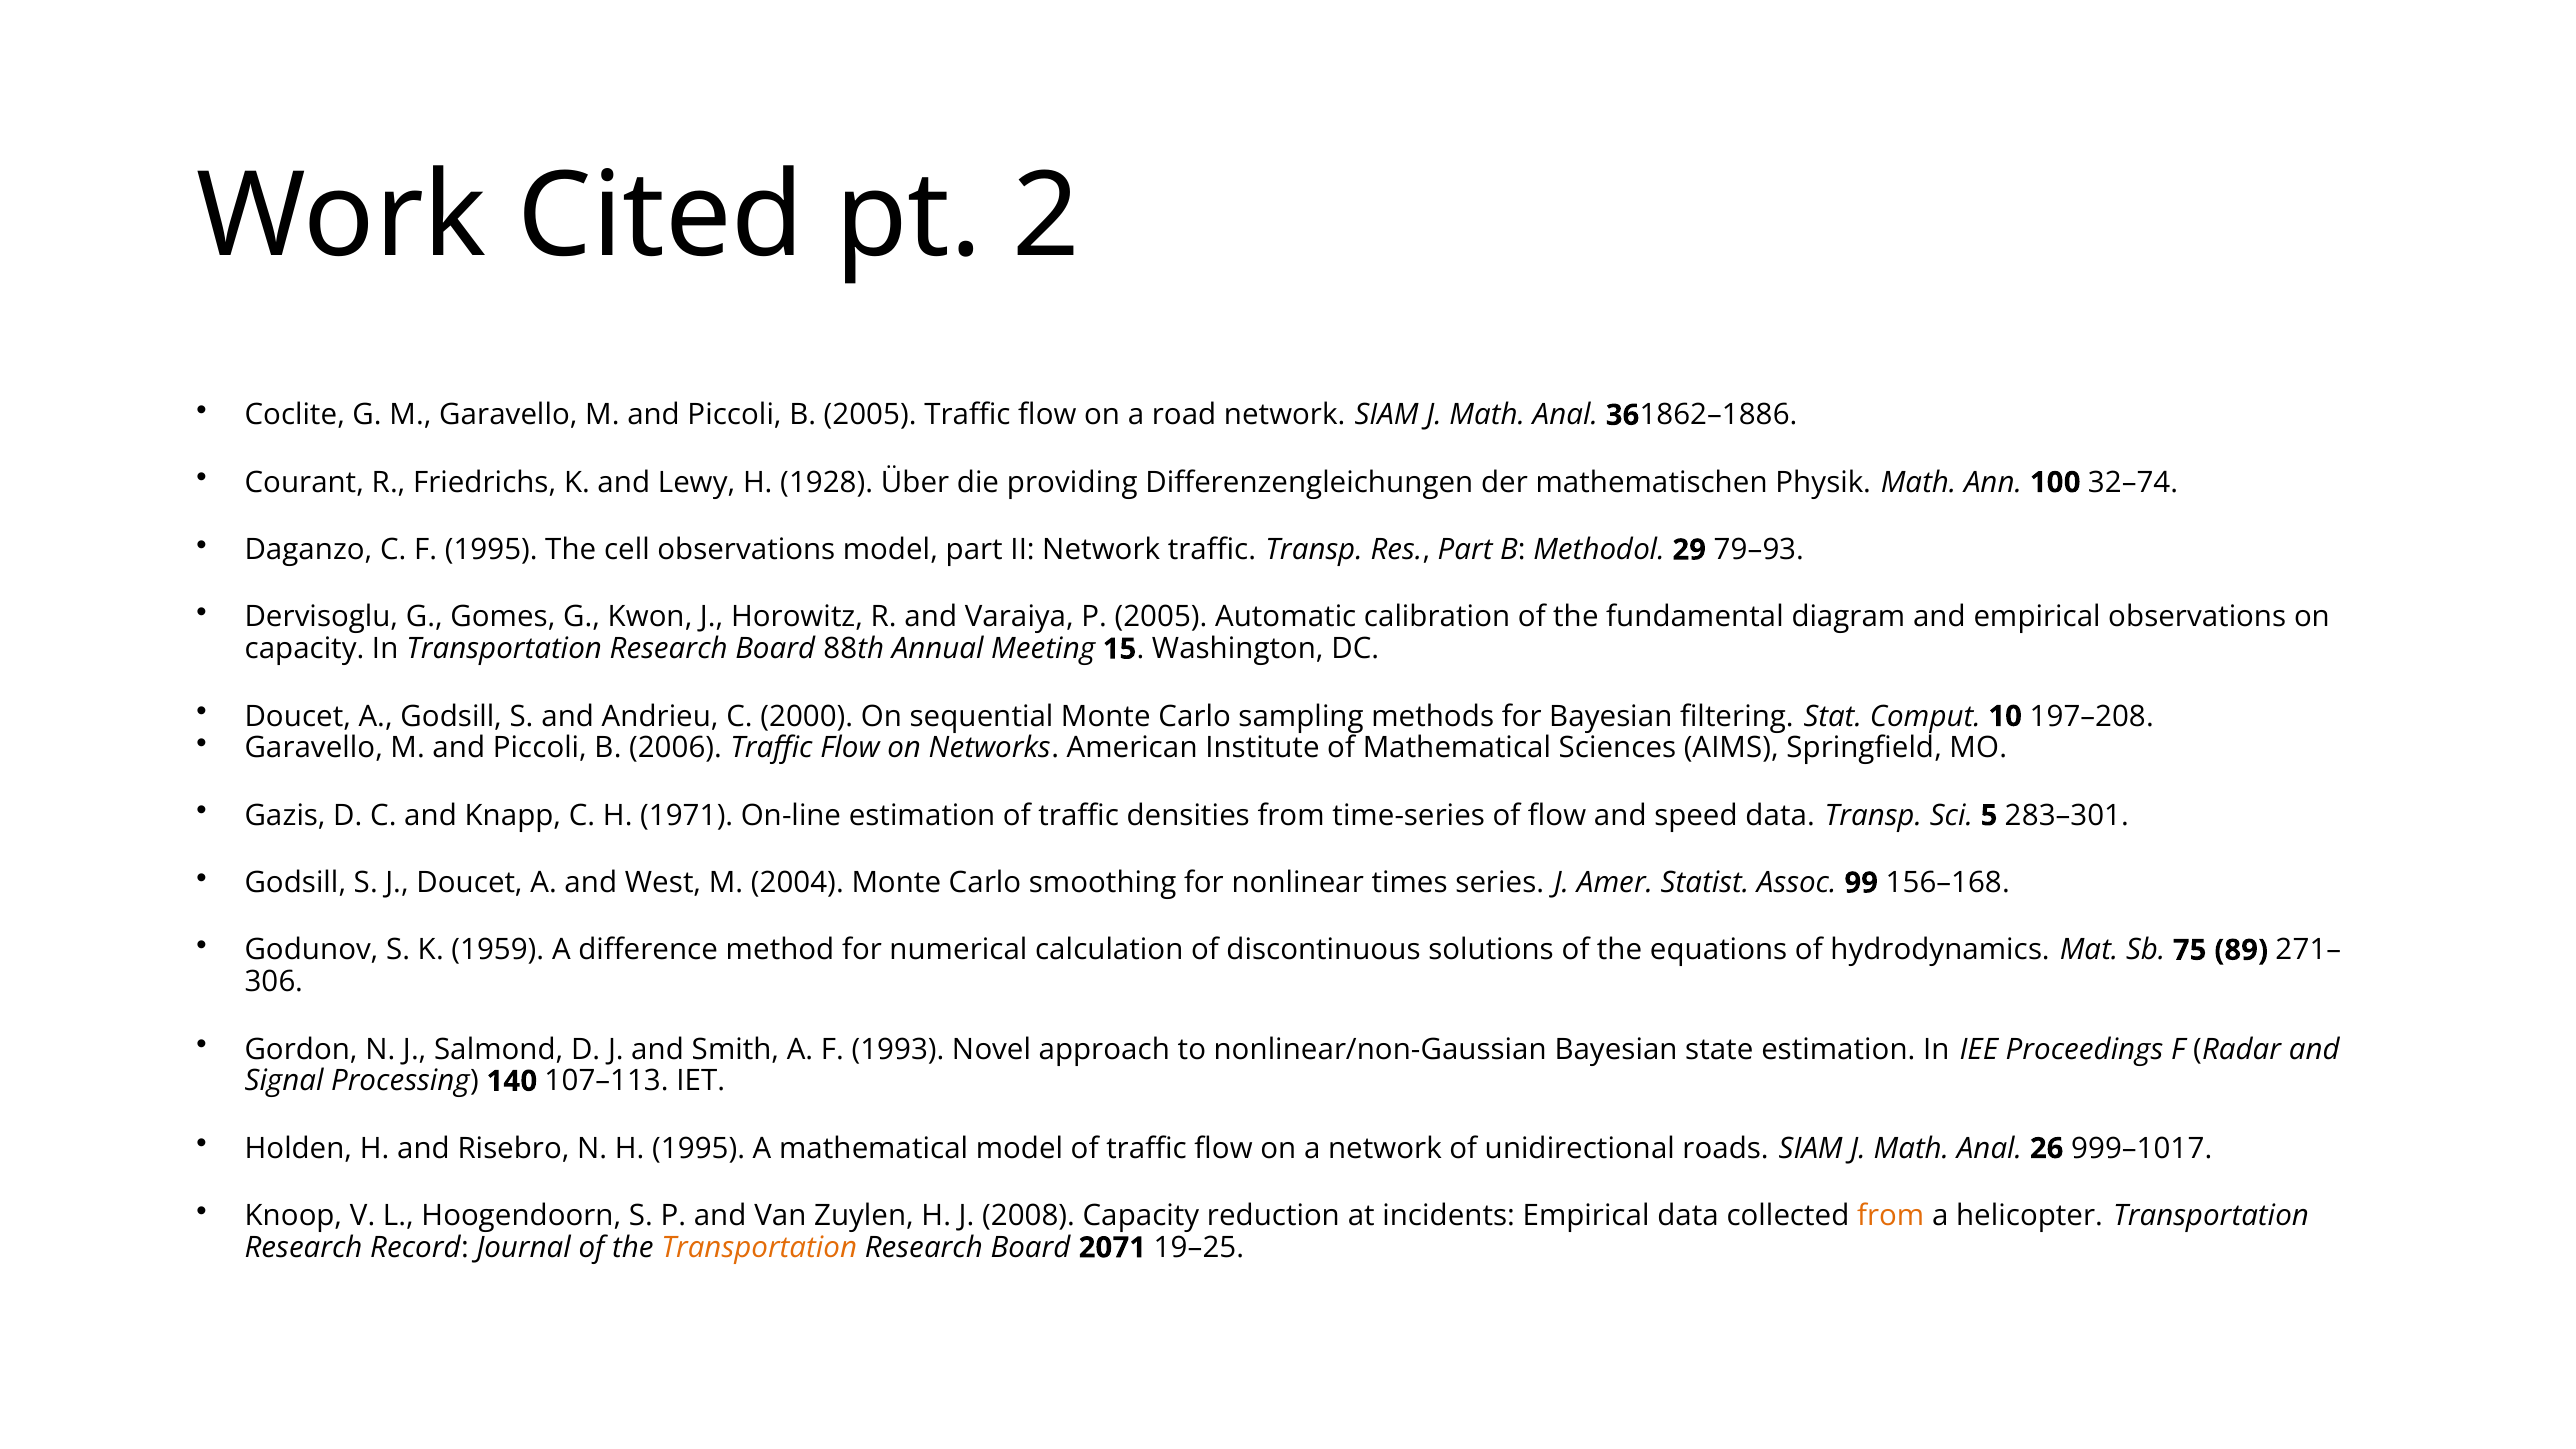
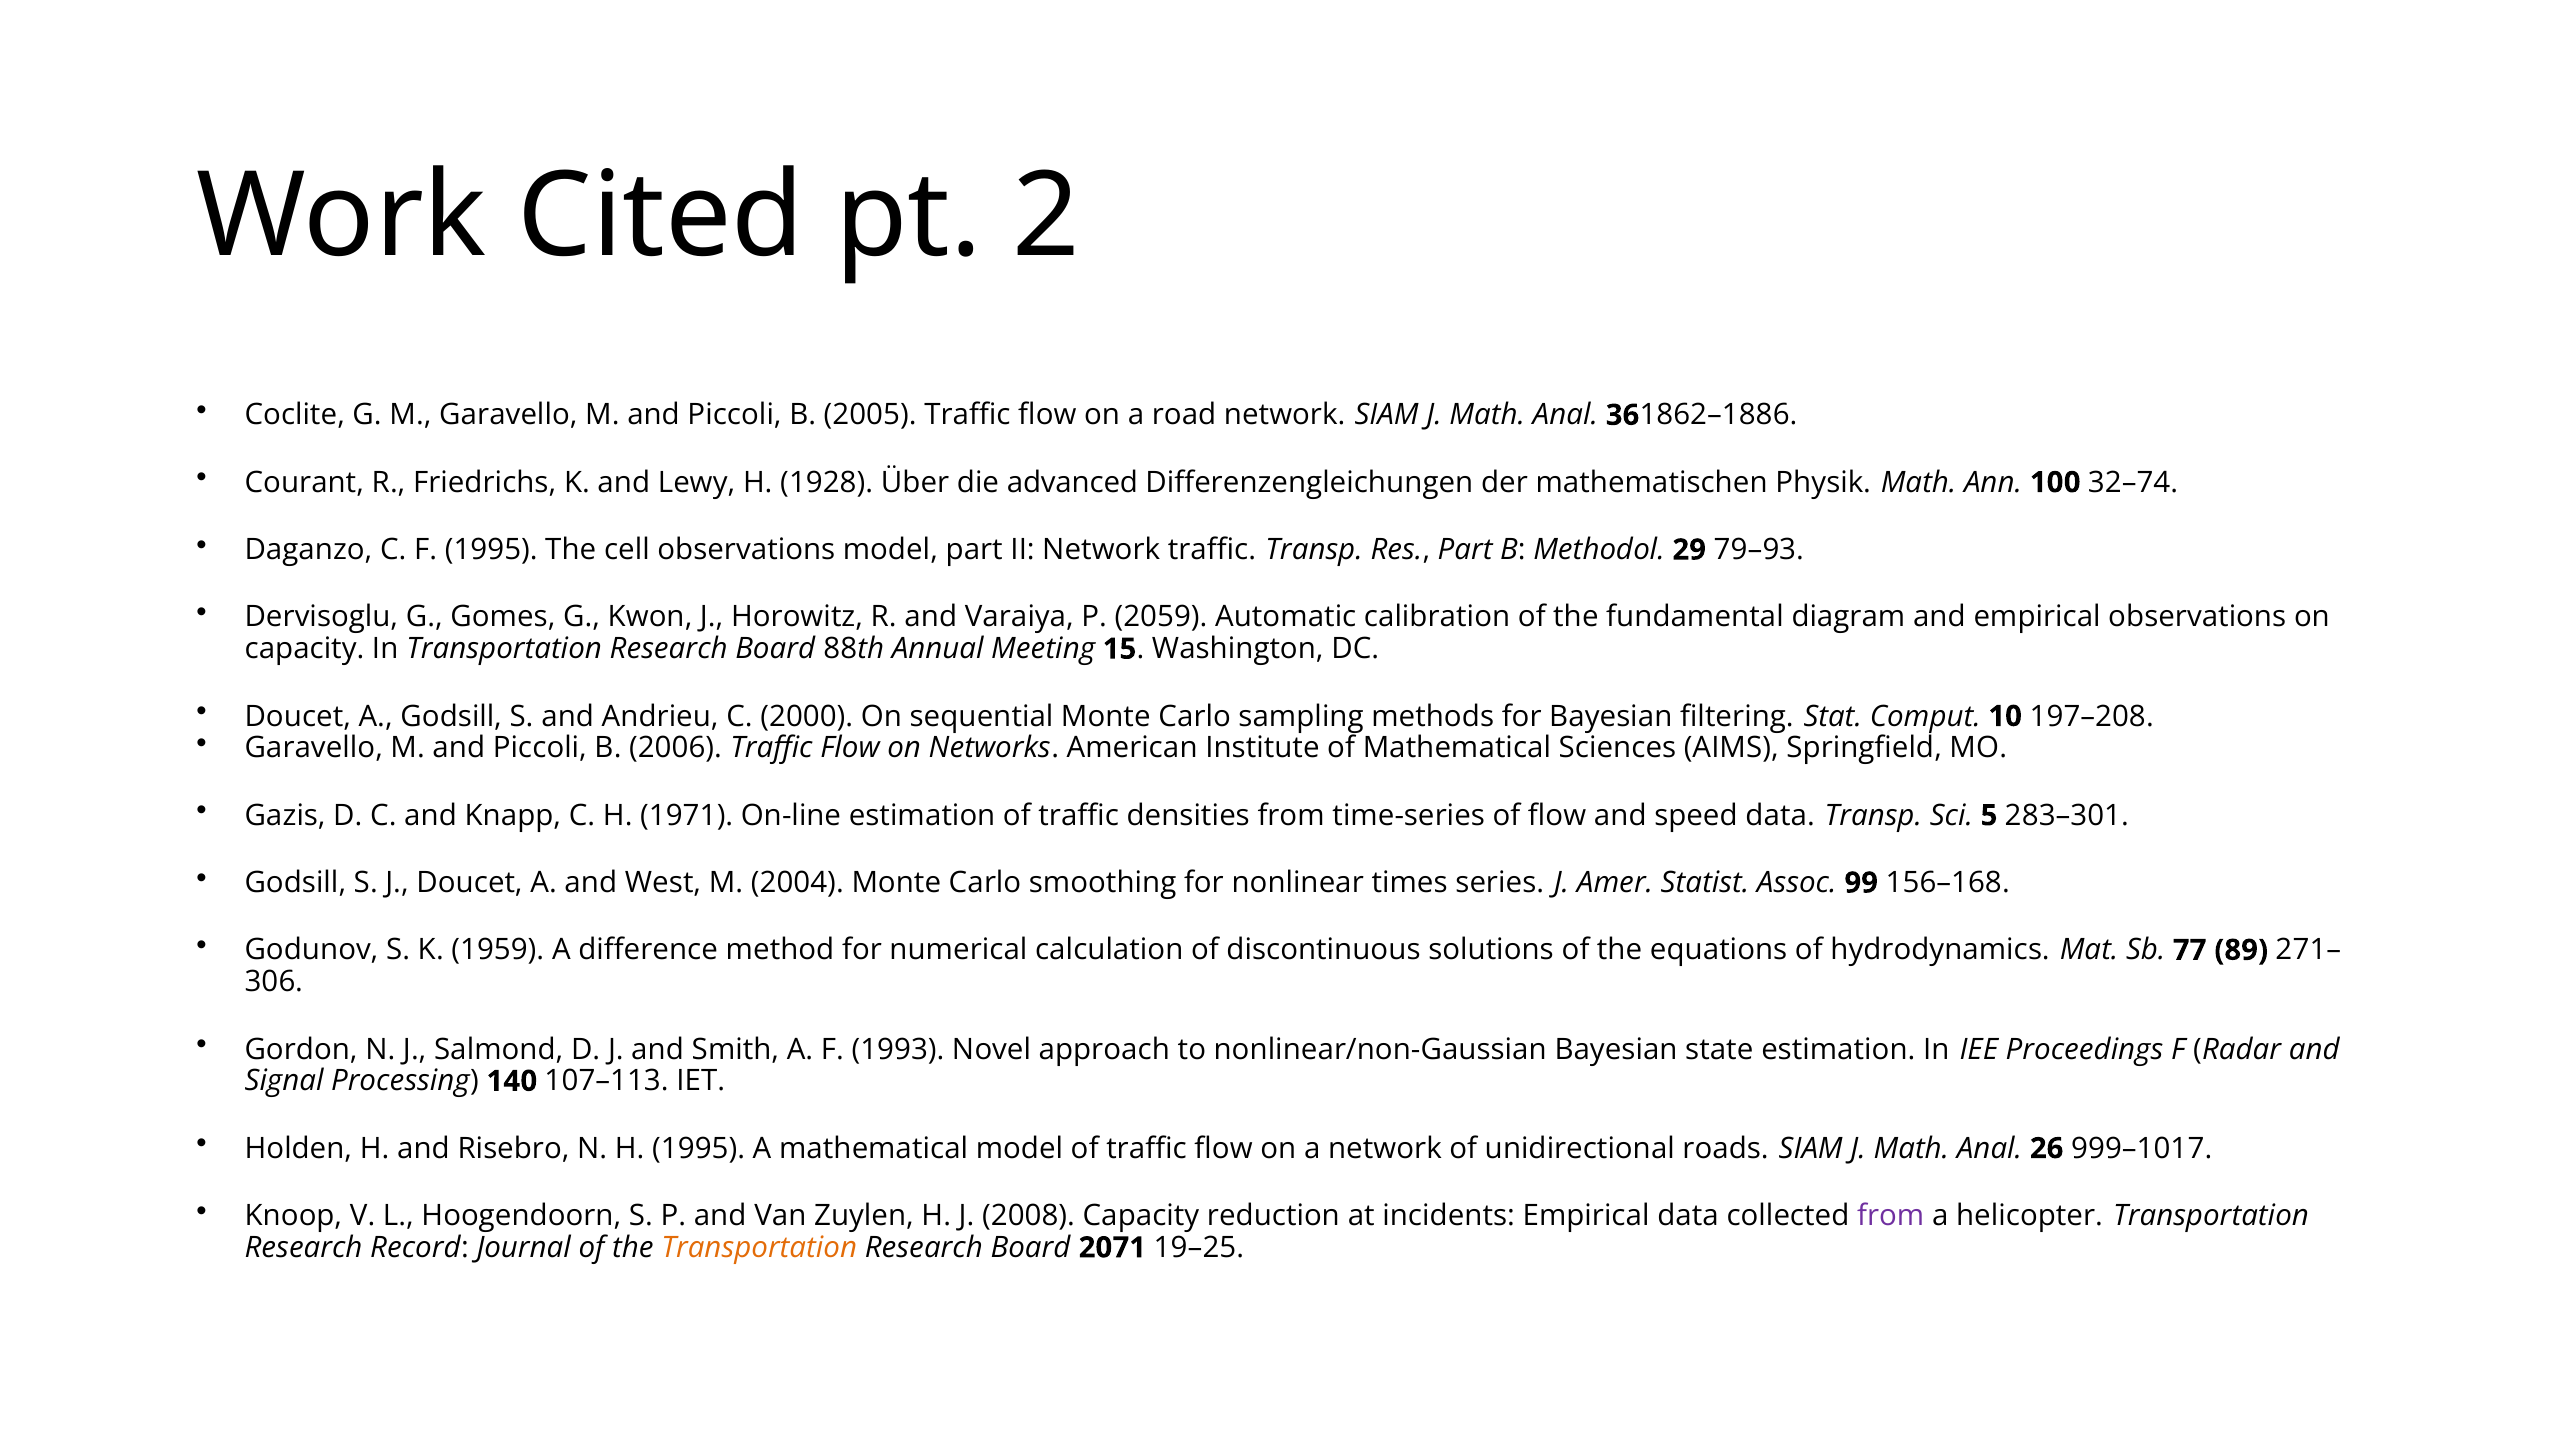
providing: providing -> advanced (1072, 482)
P 2005: 2005 -> 2059 (1161, 617)
75: 75 -> 77 (2190, 950)
from colour: orange -> purple (1891, 1216)
